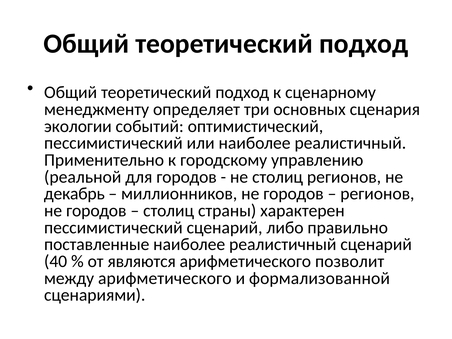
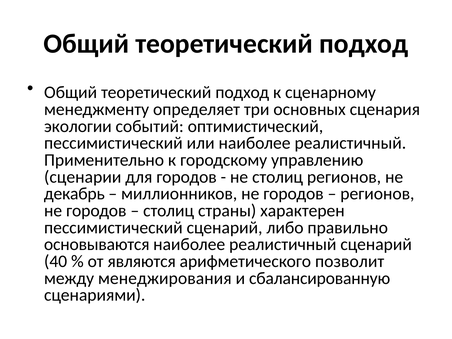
реальной: реальной -> сценарии (83, 177)
поставленные: поставленные -> основываются (97, 244)
между арифметического: арифметического -> менеджирования (165, 278)
формализованной: формализованной -> сбалансированную (320, 278)
